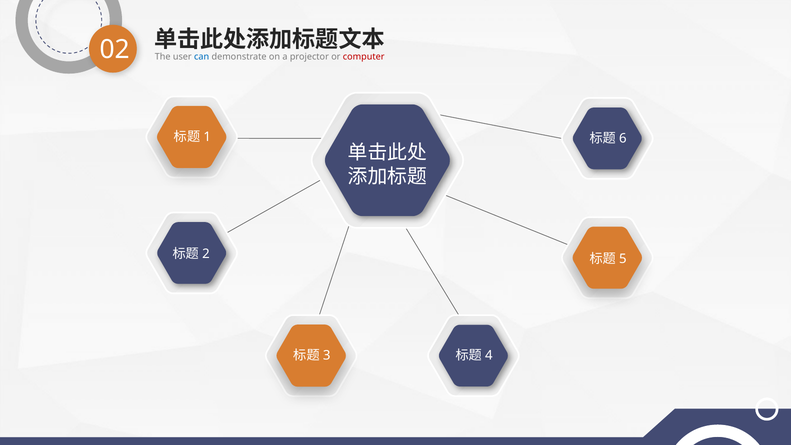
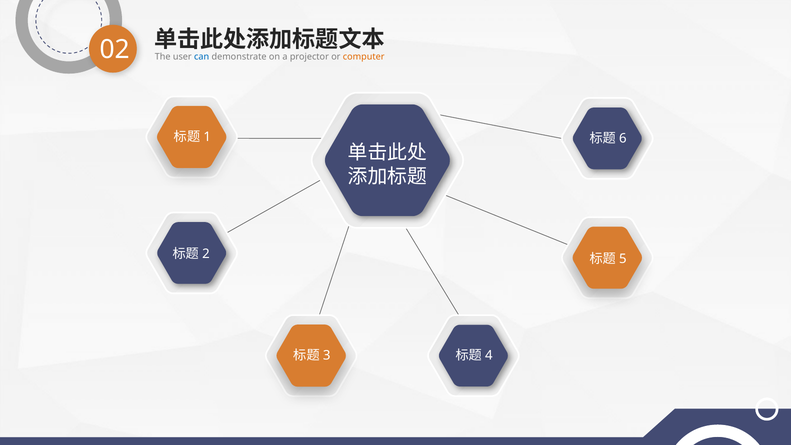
computer colour: red -> orange (364, 57)
